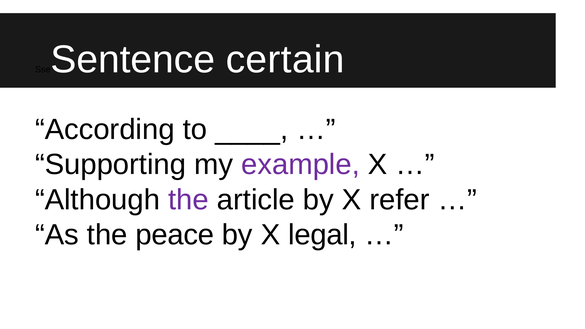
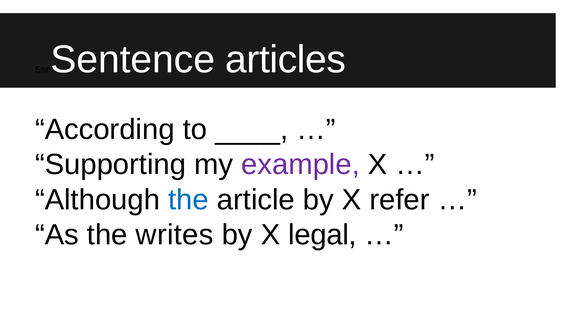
certain: certain -> articles (286, 60)
the colour: purple -> blue (188, 200)
peace: peace -> writes (174, 235)
